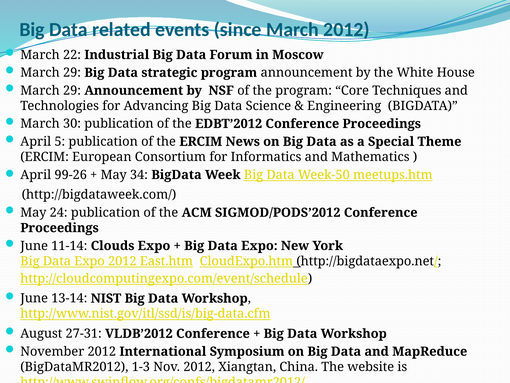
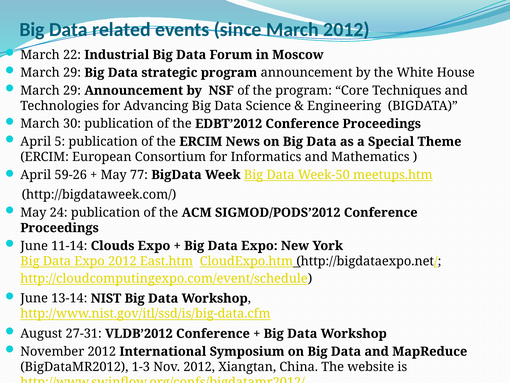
99-26: 99-26 -> 59-26 (71, 175)
34: 34 -> 77 (139, 175)
